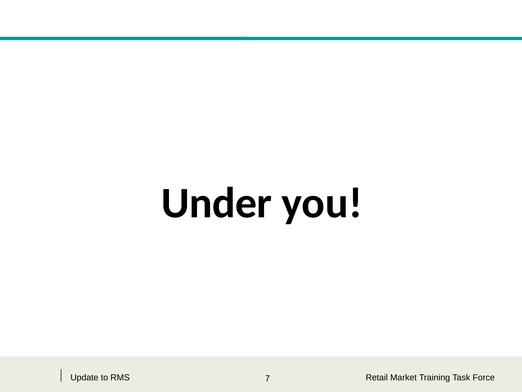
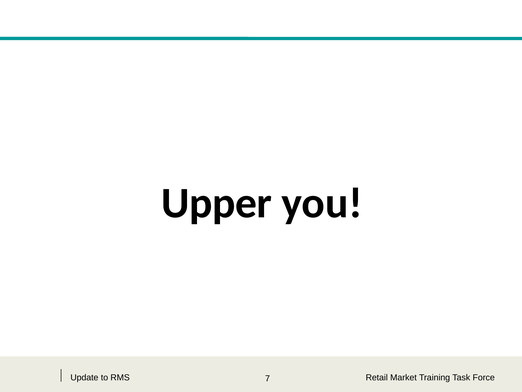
Under: Under -> Upper (217, 203)
